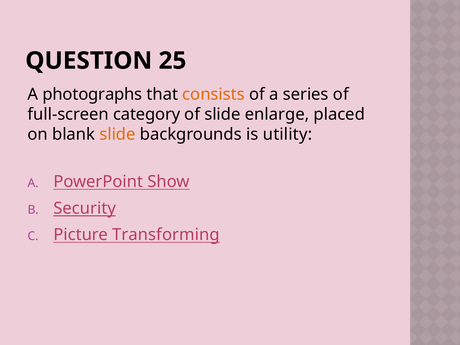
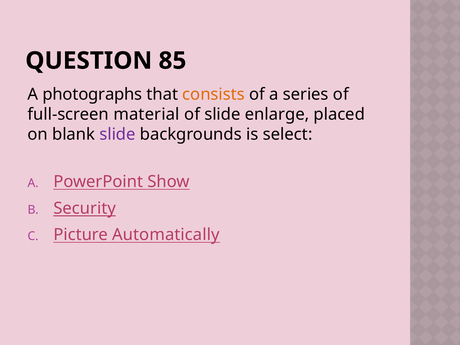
25: 25 -> 85 (172, 61)
category: category -> material (147, 114)
slide colour: orange -> purple (117, 134)
utility: utility -> select (288, 134)
Transforming: Transforming -> Automatically (166, 235)
